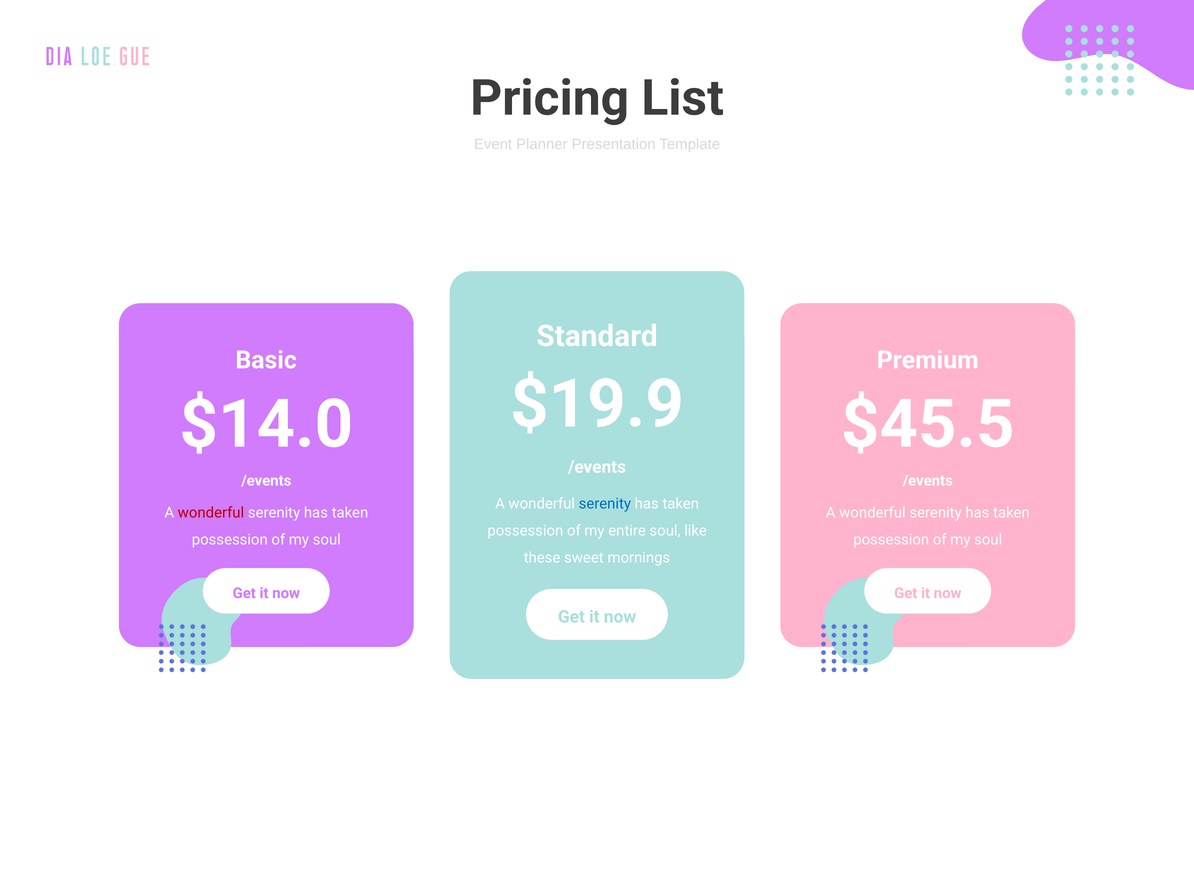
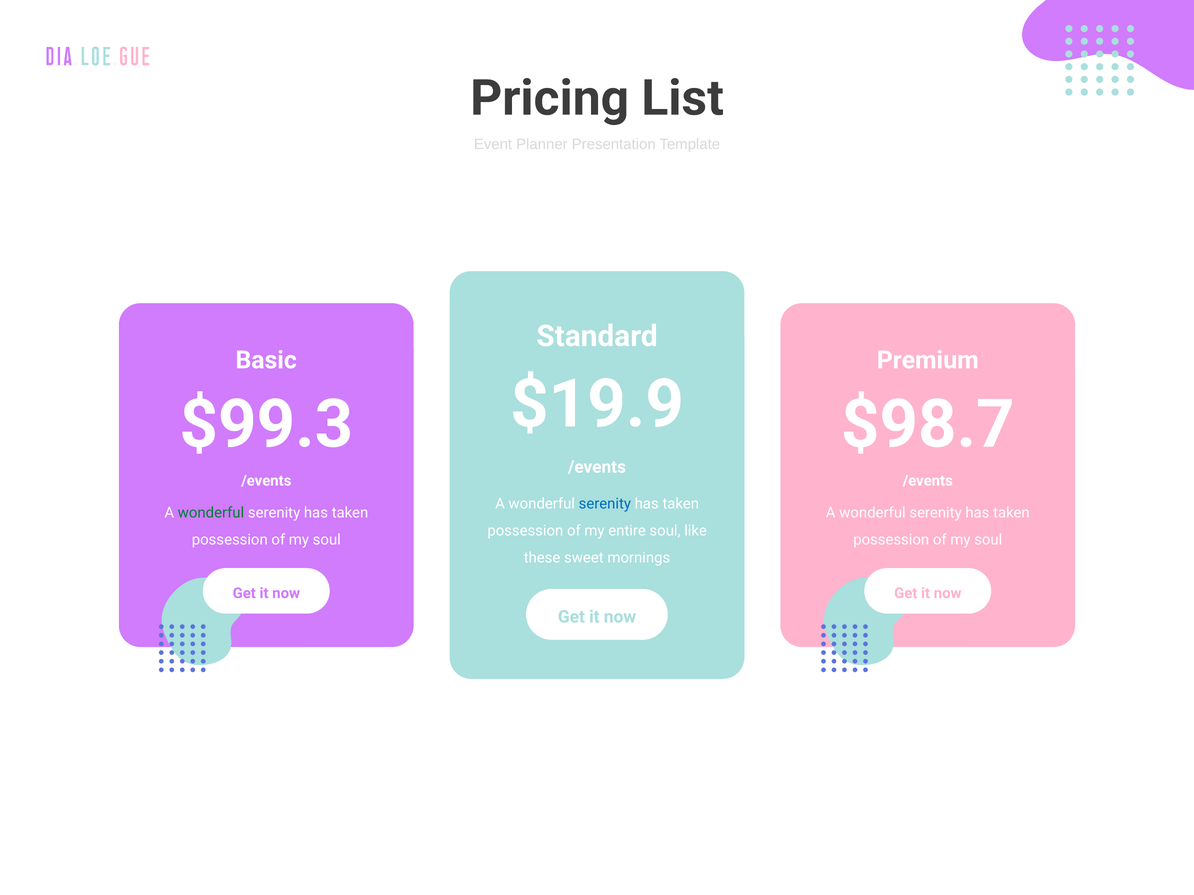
$14.0: $14.0 -> $99.3 (266, 425)
$45.5: $45.5 -> $98.7 (928, 425)
wonderful colour: red -> green (211, 513)
